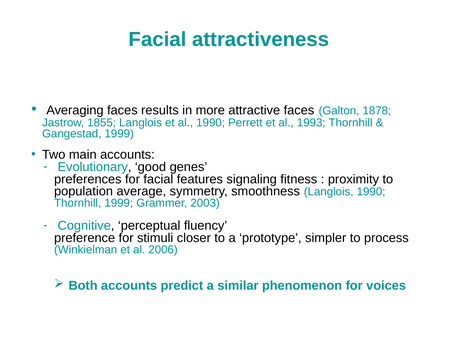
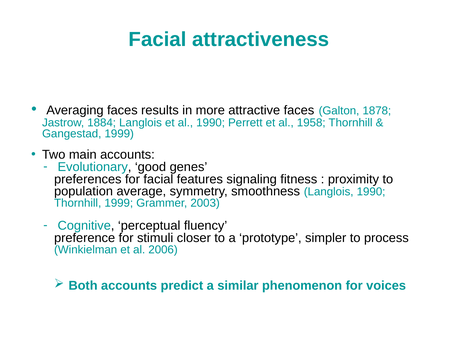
1855: 1855 -> 1884 (102, 123)
1993: 1993 -> 1958 (311, 123)
